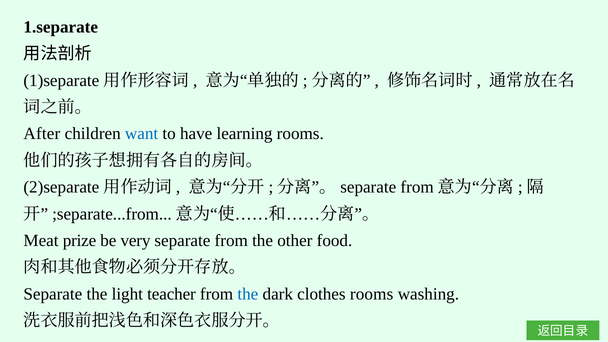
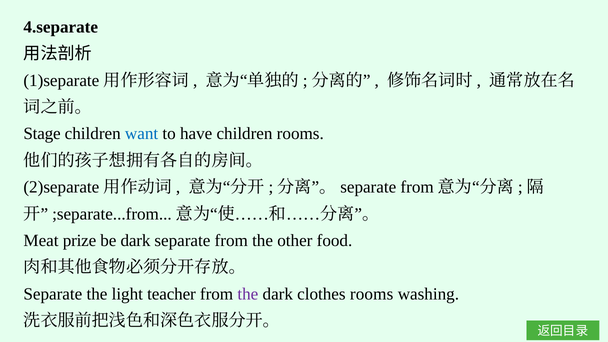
1.separate: 1.separate -> 4.separate (61, 27)
After: After -> Stage (42, 134)
have learning: learning -> children (245, 134)
be very: very -> dark (136, 241)
the colour: blue -> purple (248, 294)
